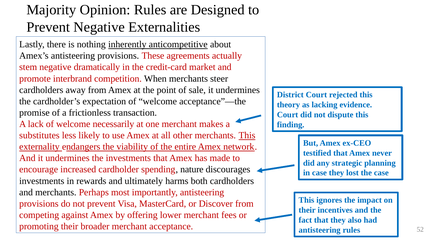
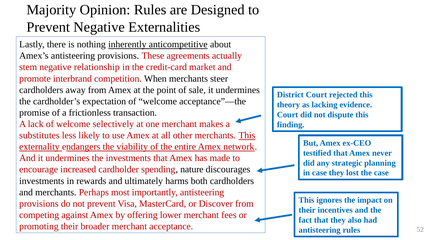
dramatically: dramatically -> relationship (97, 67)
necessarily: necessarily -> selectively (113, 124)
